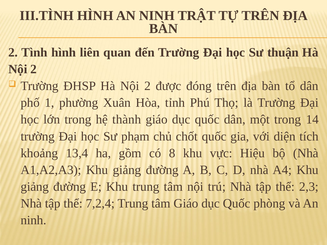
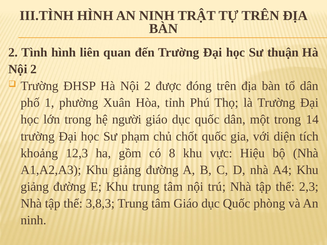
thành: thành -> người (127, 120)
13,4: 13,4 -> 12,3 (77, 153)
7,2,4: 7,2,4 -> 3,8,3 (100, 204)
